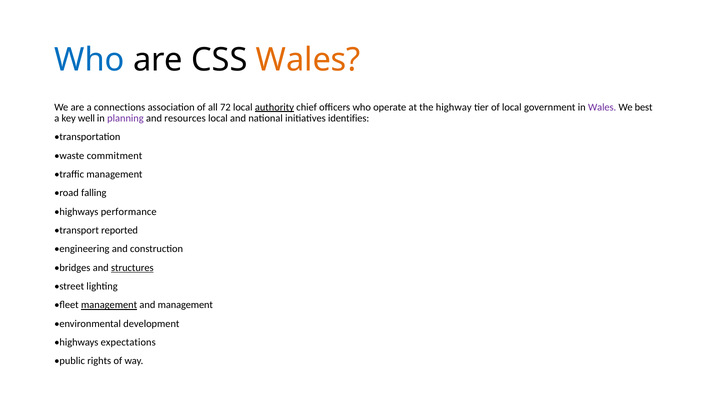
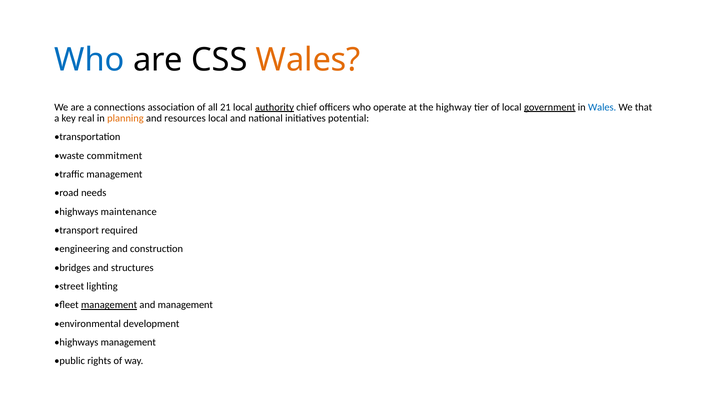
72: 72 -> 21 (225, 107)
government underline: none -> present (550, 107)
Wales colour: purple -> blue (602, 107)
best: best -> that (644, 107)
well: well -> real (86, 118)
planning colour: purple -> orange (125, 118)
identifies: identifies -> potential (349, 118)
falling: falling -> needs (94, 193)
performance: performance -> maintenance (129, 211)
reported: reported -> required (120, 230)
structures underline: present -> none (132, 267)
highways expectations: expectations -> management (128, 342)
